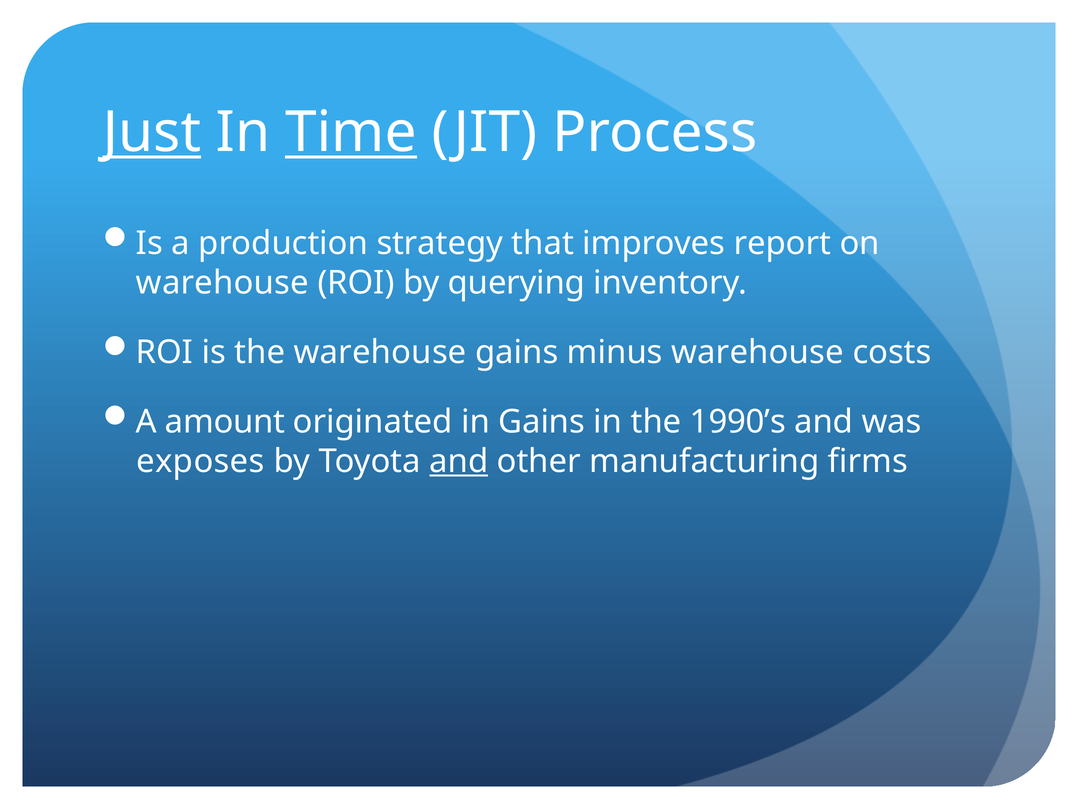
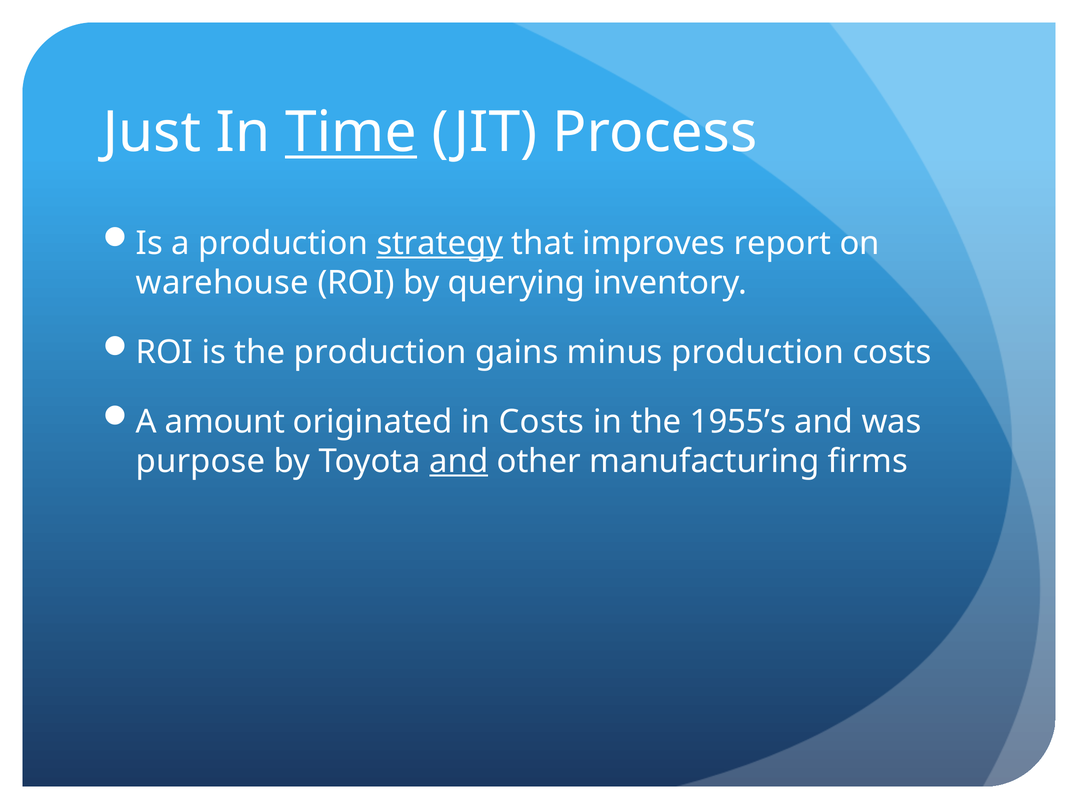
Just underline: present -> none (152, 132)
strategy underline: none -> present (440, 243)
the warehouse: warehouse -> production (380, 352)
minus warehouse: warehouse -> production (757, 352)
in Gains: Gains -> Costs (541, 422)
1990’s: 1990’s -> 1955’s (738, 422)
exposes: exposes -> purpose (201, 461)
